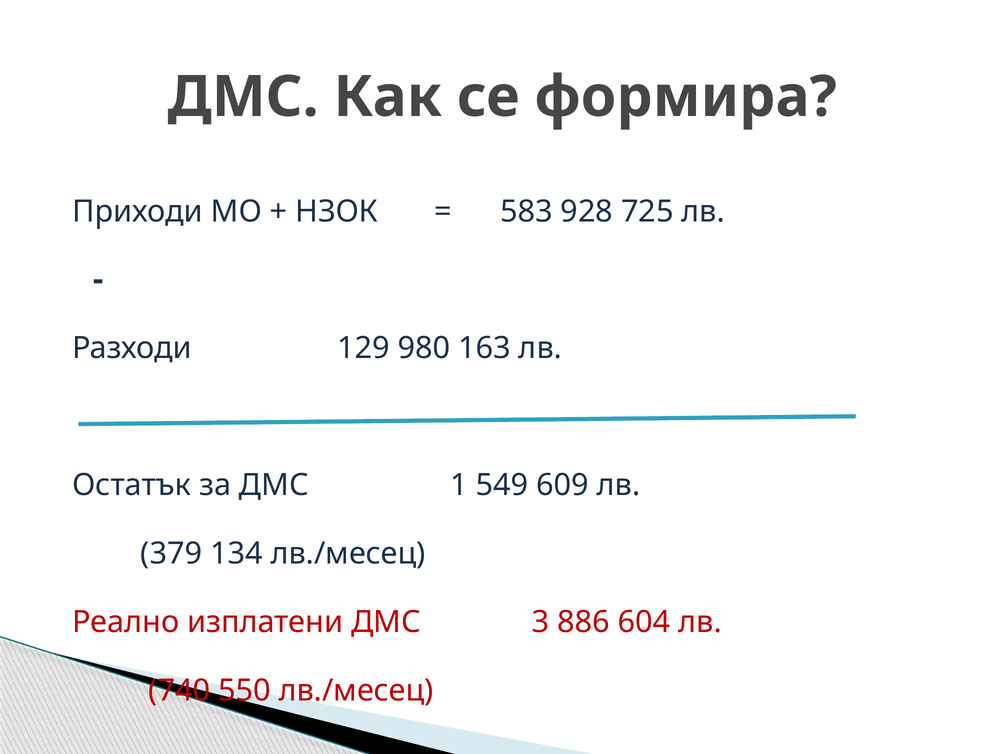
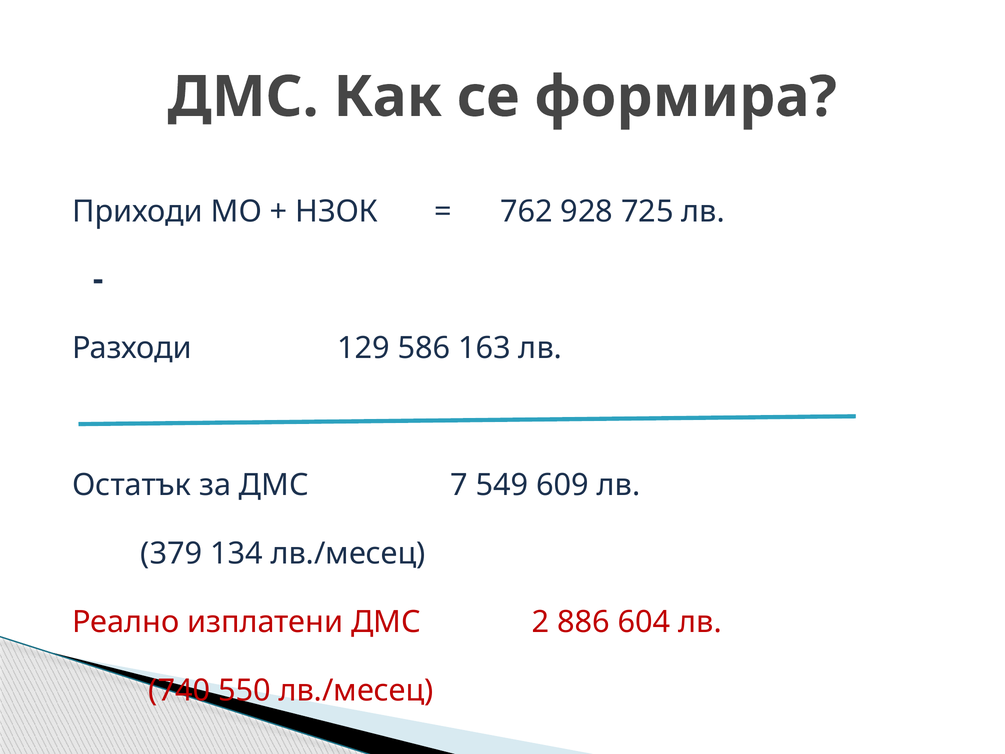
583: 583 -> 762 (526, 211)
980: 980 -> 586 (424, 348)
1: 1 -> 7 (459, 485)
3: 3 -> 2 (541, 622)
